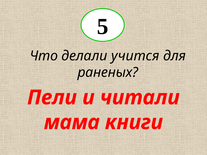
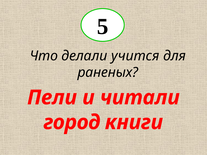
мама: мама -> город (72, 123)
